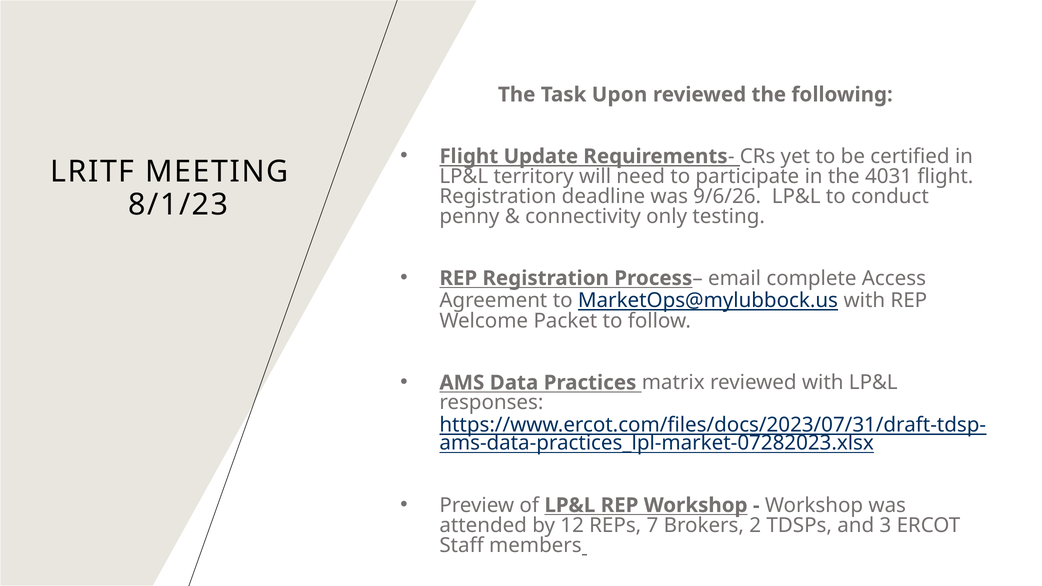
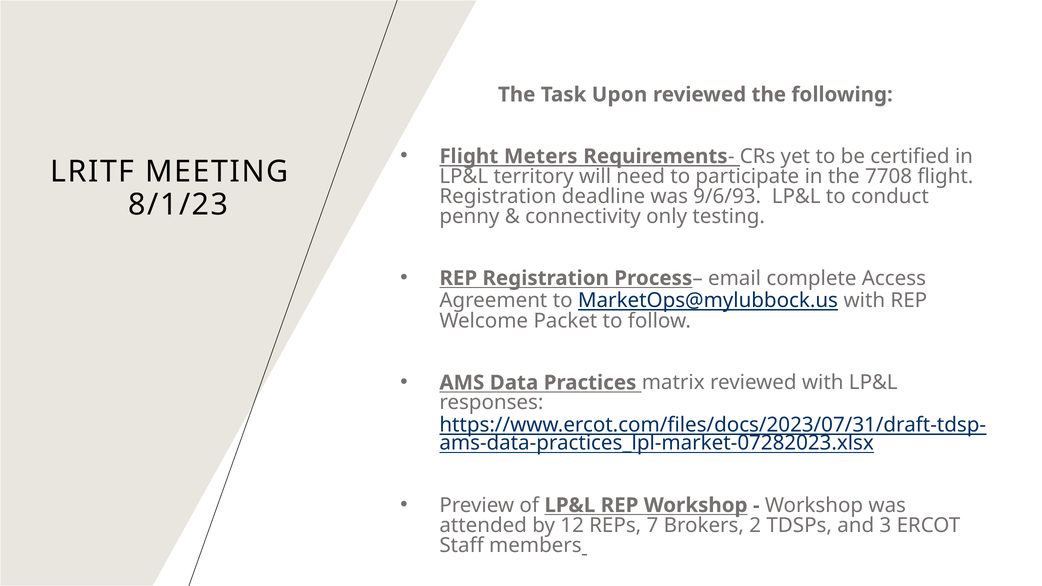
Update: Update -> Meters (541, 156)
4031: 4031 -> 7708 (889, 176)
9/6/26: 9/6/26 -> 9/6/93 (727, 196)
